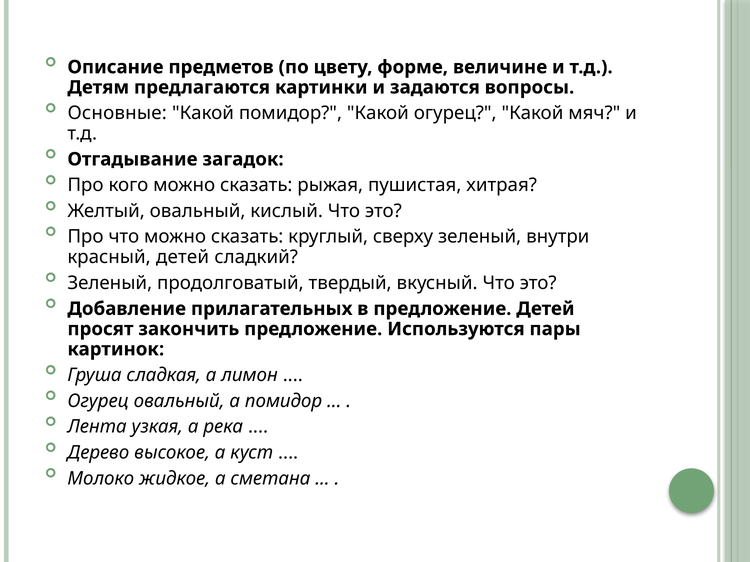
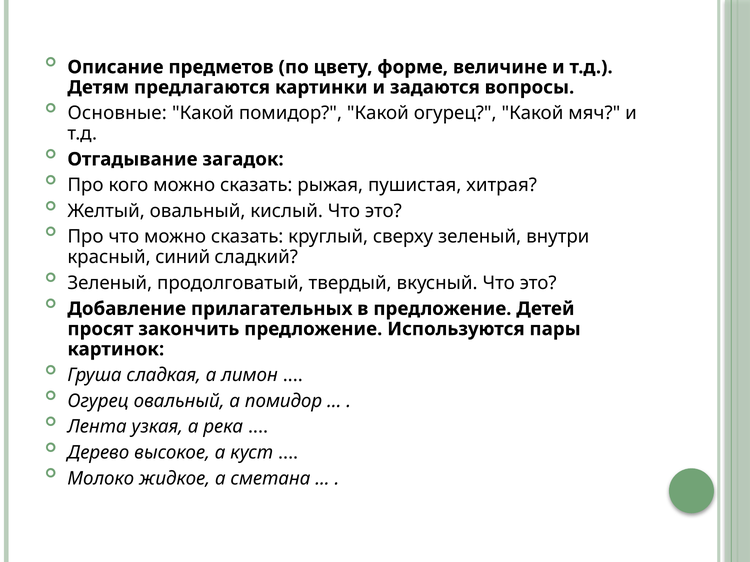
красный детей: детей -> синий (183, 257)
